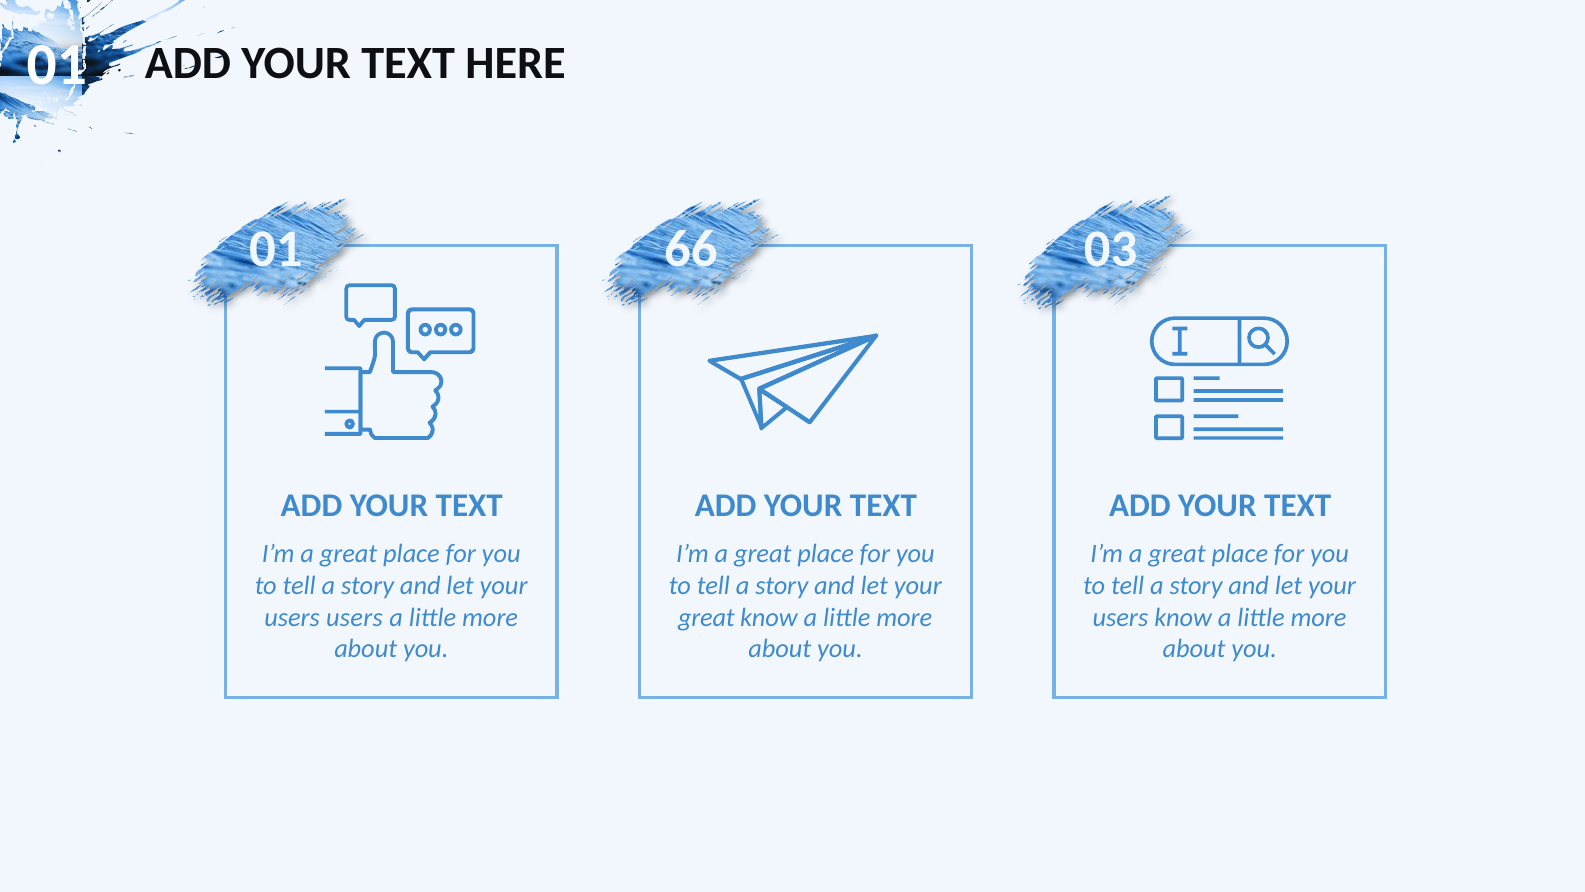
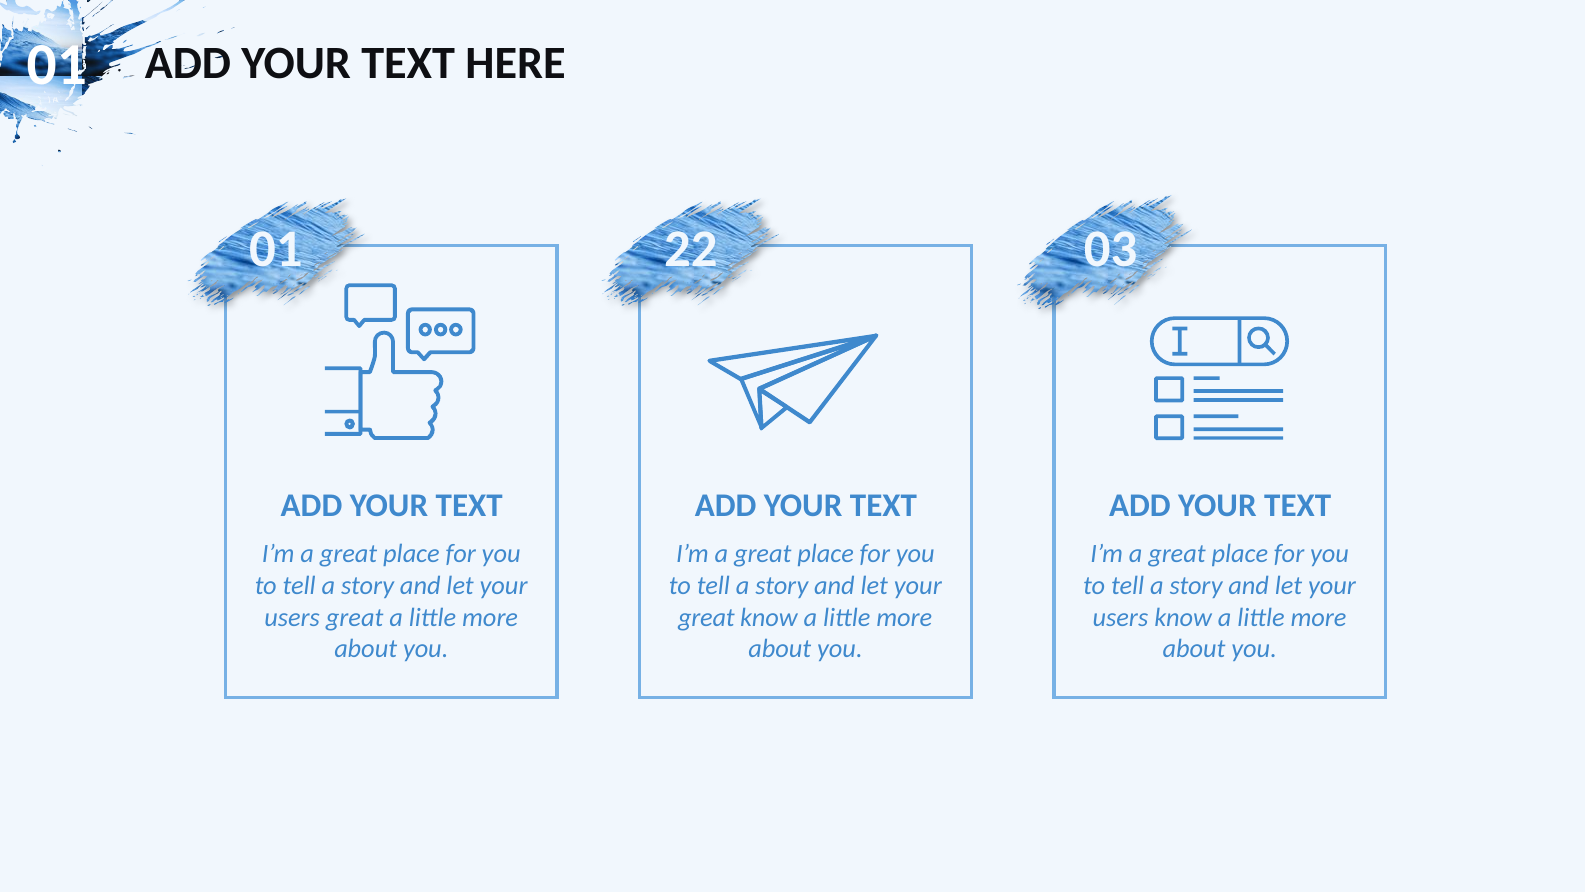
66: 66 -> 22 (691, 248)
users users: users -> great (355, 617)
